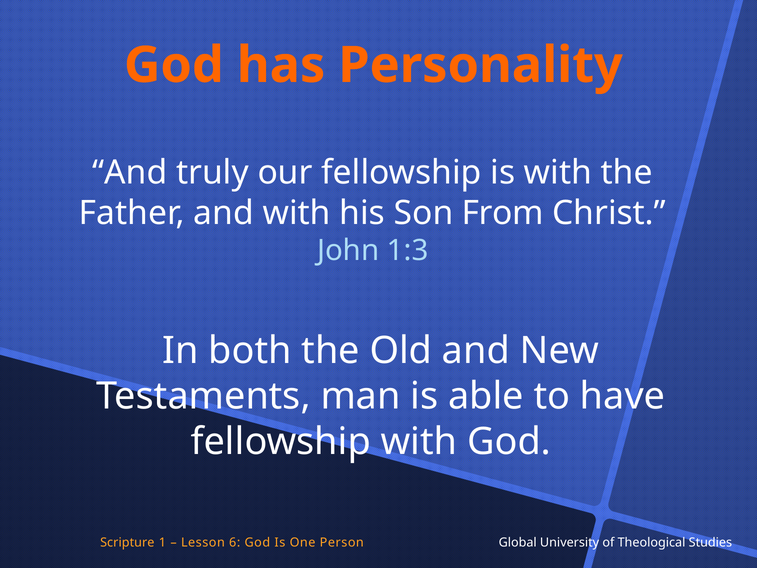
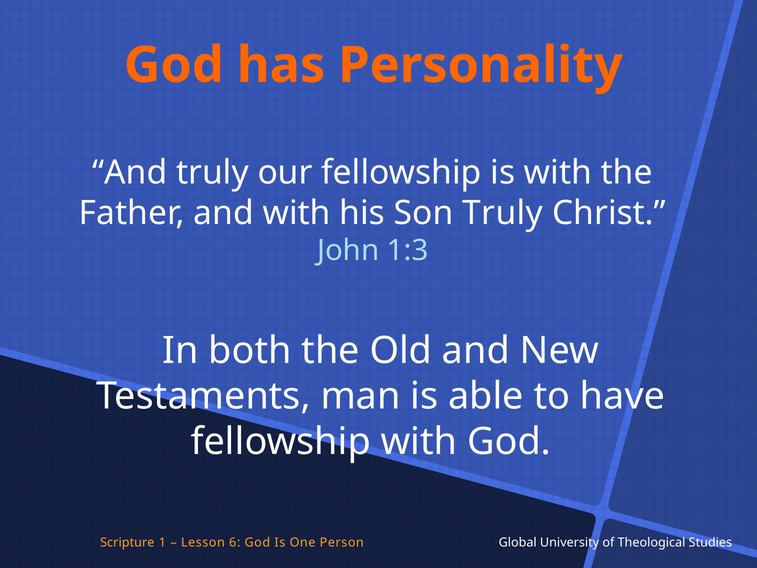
Son From: From -> Truly (503, 213)
